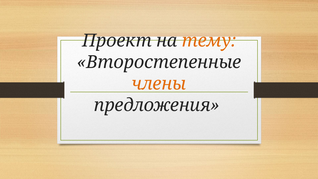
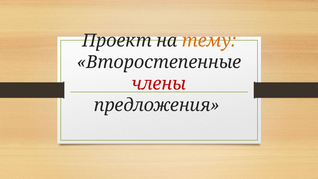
члены colour: orange -> red (159, 84)
